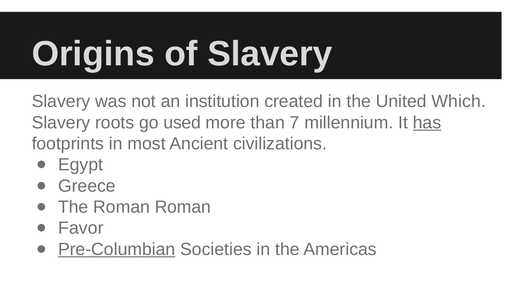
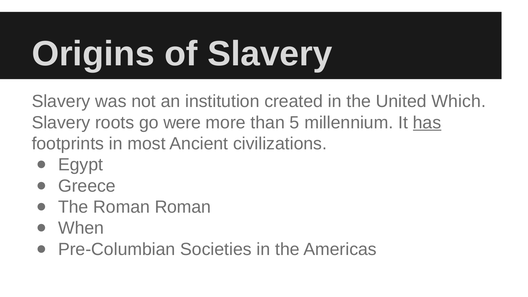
used: used -> were (182, 123)
7: 7 -> 5 (295, 123)
Favor: Favor -> When (81, 228)
Pre-Columbian underline: present -> none (117, 249)
